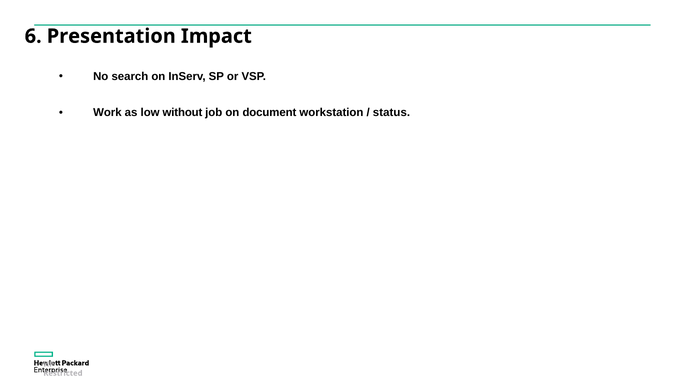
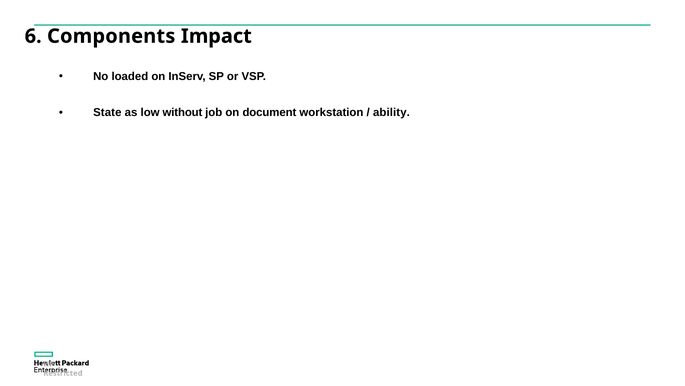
Presentation: Presentation -> Components (111, 36)
search: search -> loaded (130, 76)
Work: Work -> State (107, 112)
status: status -> ability (391, 112)
